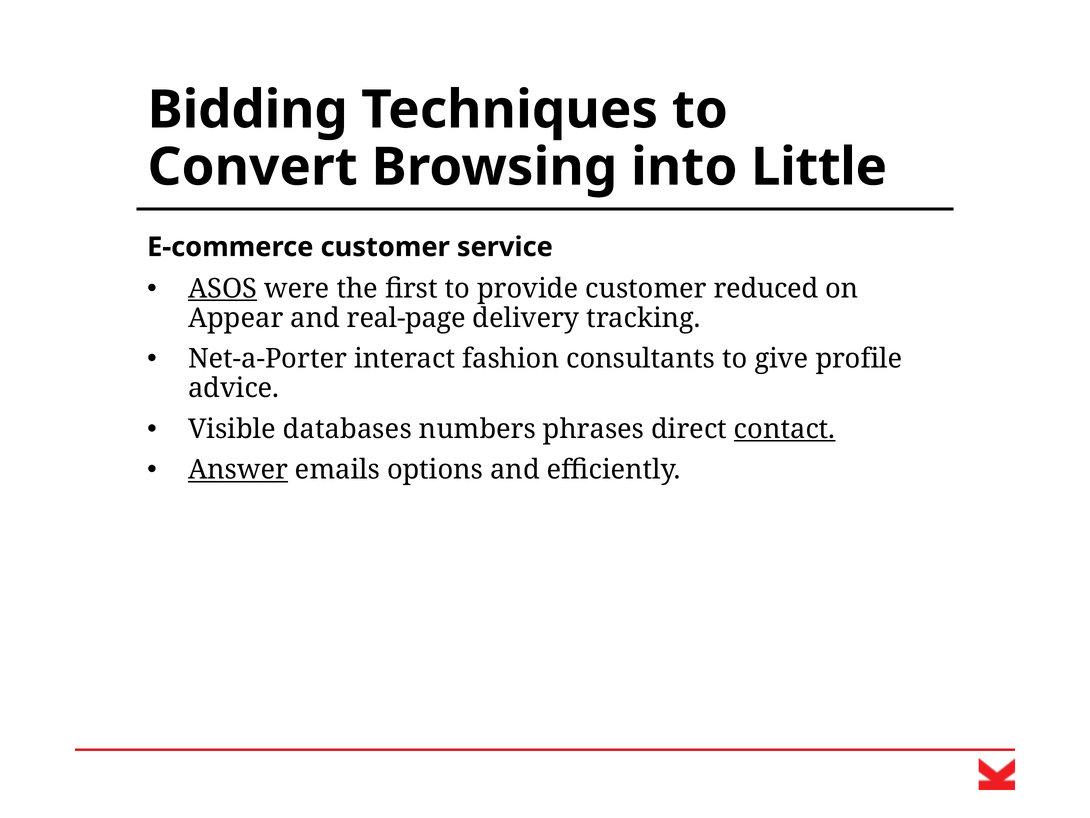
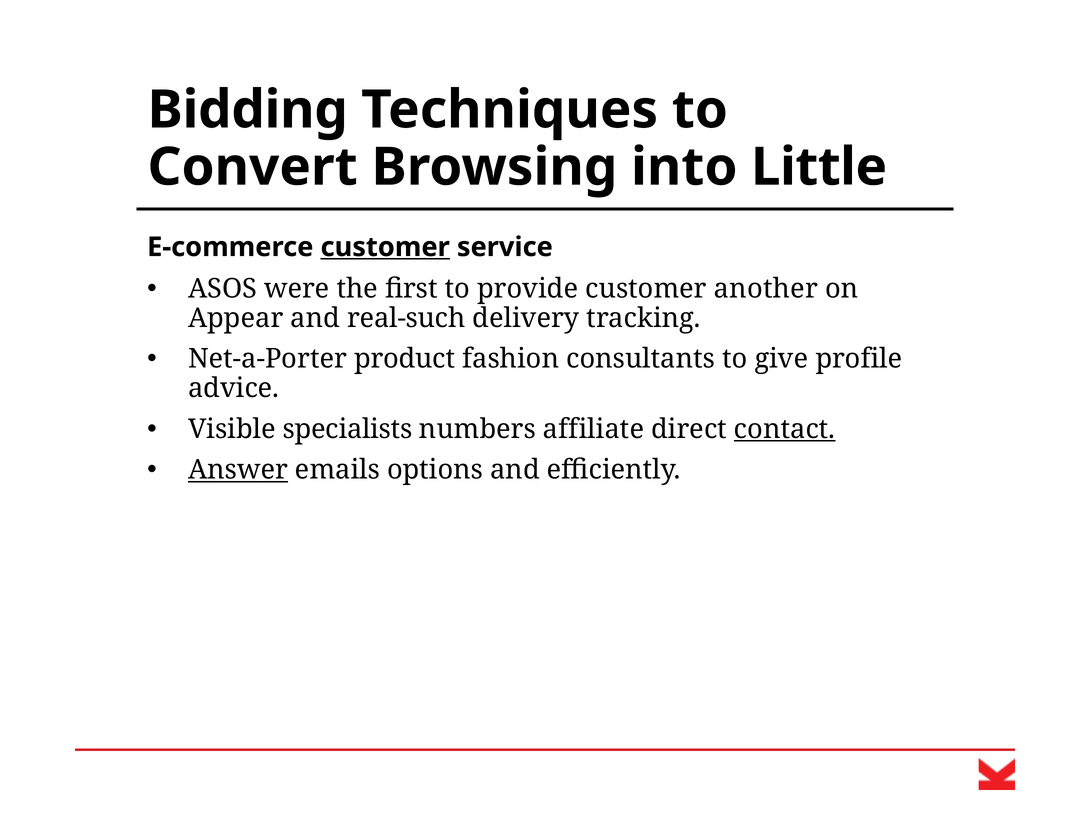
customer underline: none -> present (385, 247)
ASOS underline: present -> none (223, 288)
reduced: reduced -> another (766, 288)
real-page: real-page -> real-such (406, 318)
interact: interact -> product (405, 359)
databases: databases -> specialists (348, 429)
phrases: phrases -> affiliate (594, 429)
